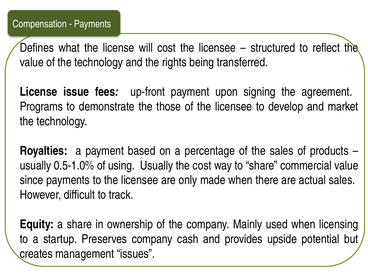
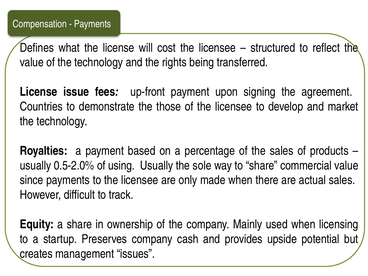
Programs: Programs -> Countries (41, 107)
0.5-1.0%: 0.5-1.0% -> 0.5-2.0% (74, 165)
the cost: cost -> sole (202, 165)
